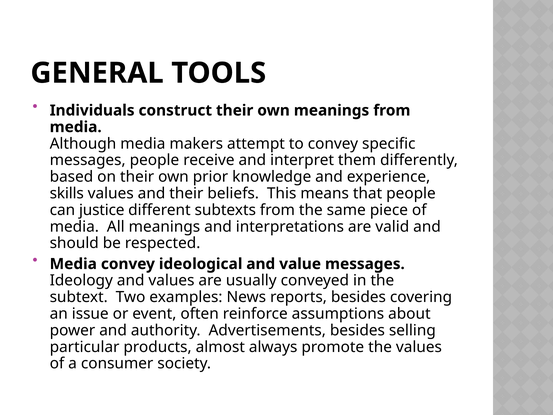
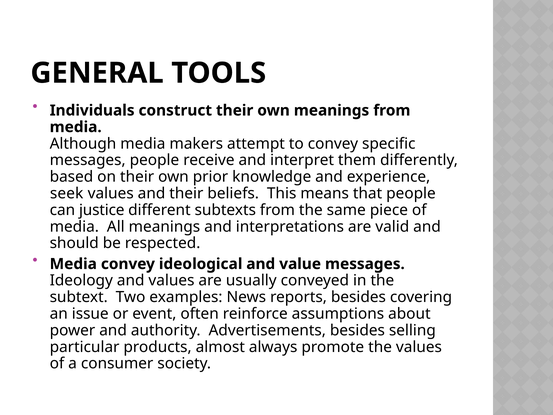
skills: skills -> seek (67, 193)
